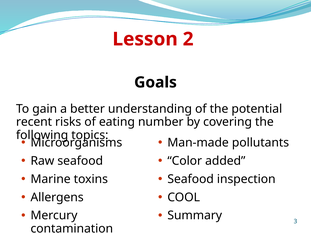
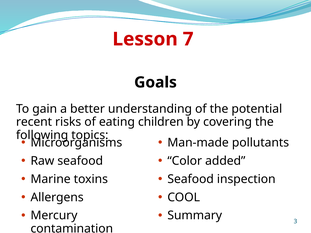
2: 2 -> 7 (188, 39)
number: number -> children (161, 122)
